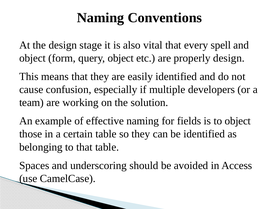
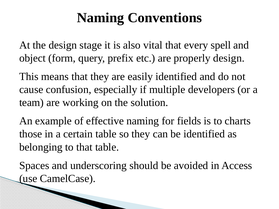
query object: object -> prefix (121, 58)
to object: object -> charts (238, 121)
